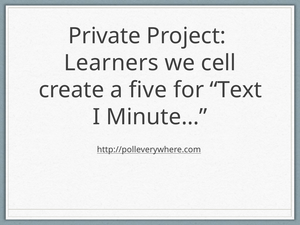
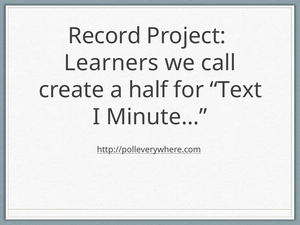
Private: Private -> Record (105, 36)
cell: cell -> call (219, 63)
five: five -> half (148, 90)
